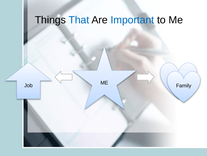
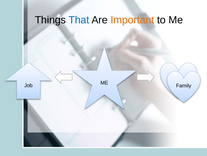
Important colour: blue -> orange (132, 20)
